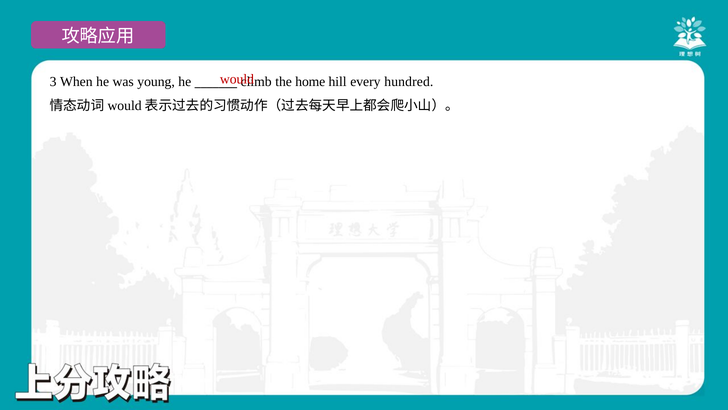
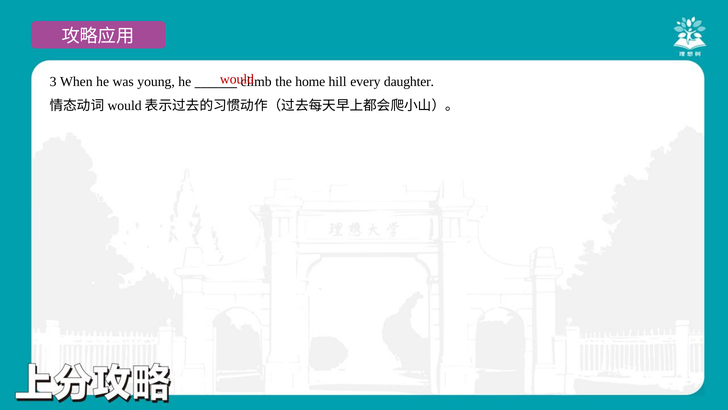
hundred: hundred -> daughter (409, 81)
